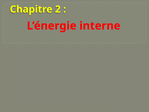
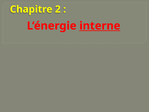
interne underline: none -> present (100, 26)
